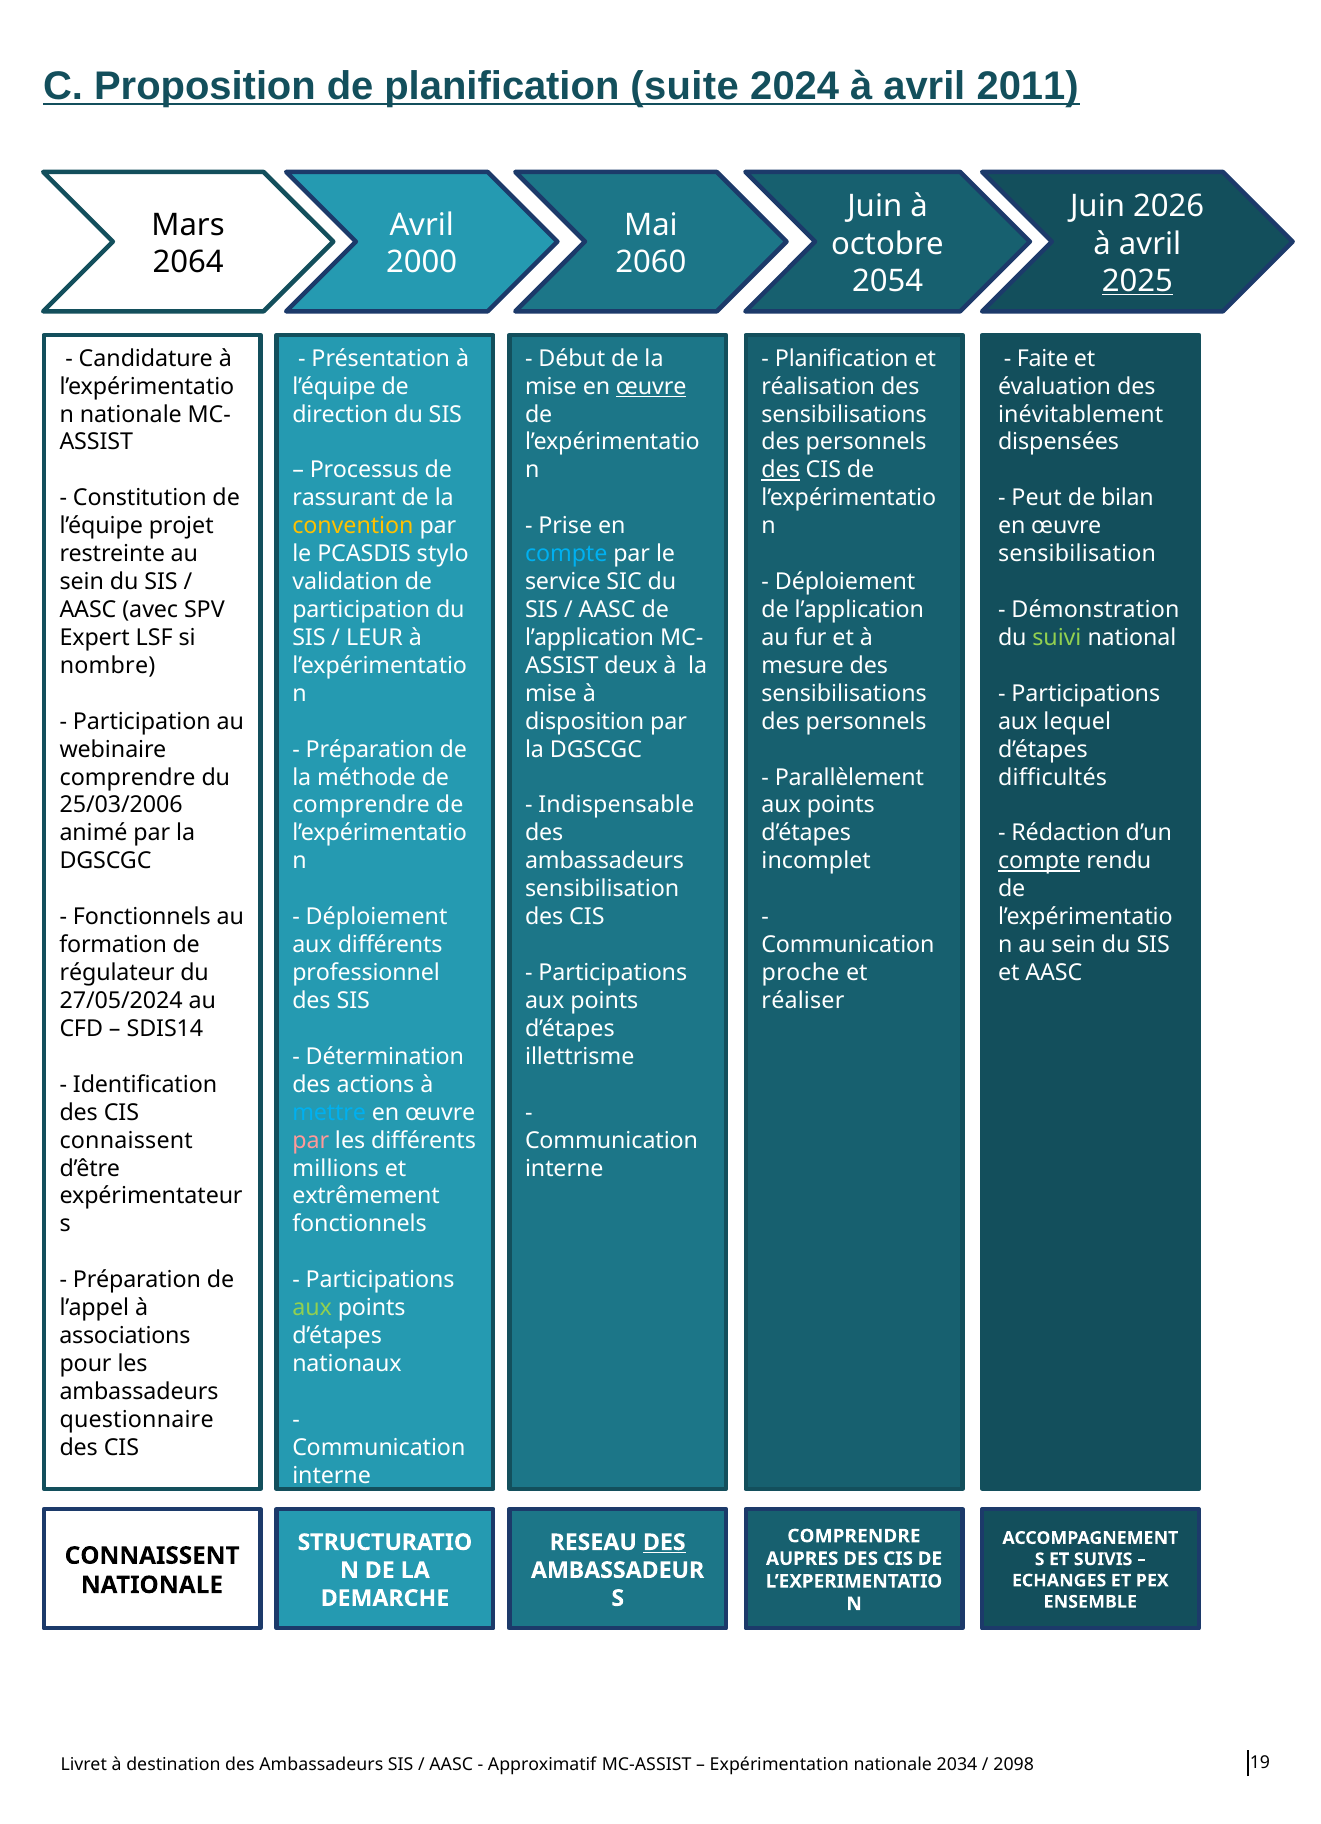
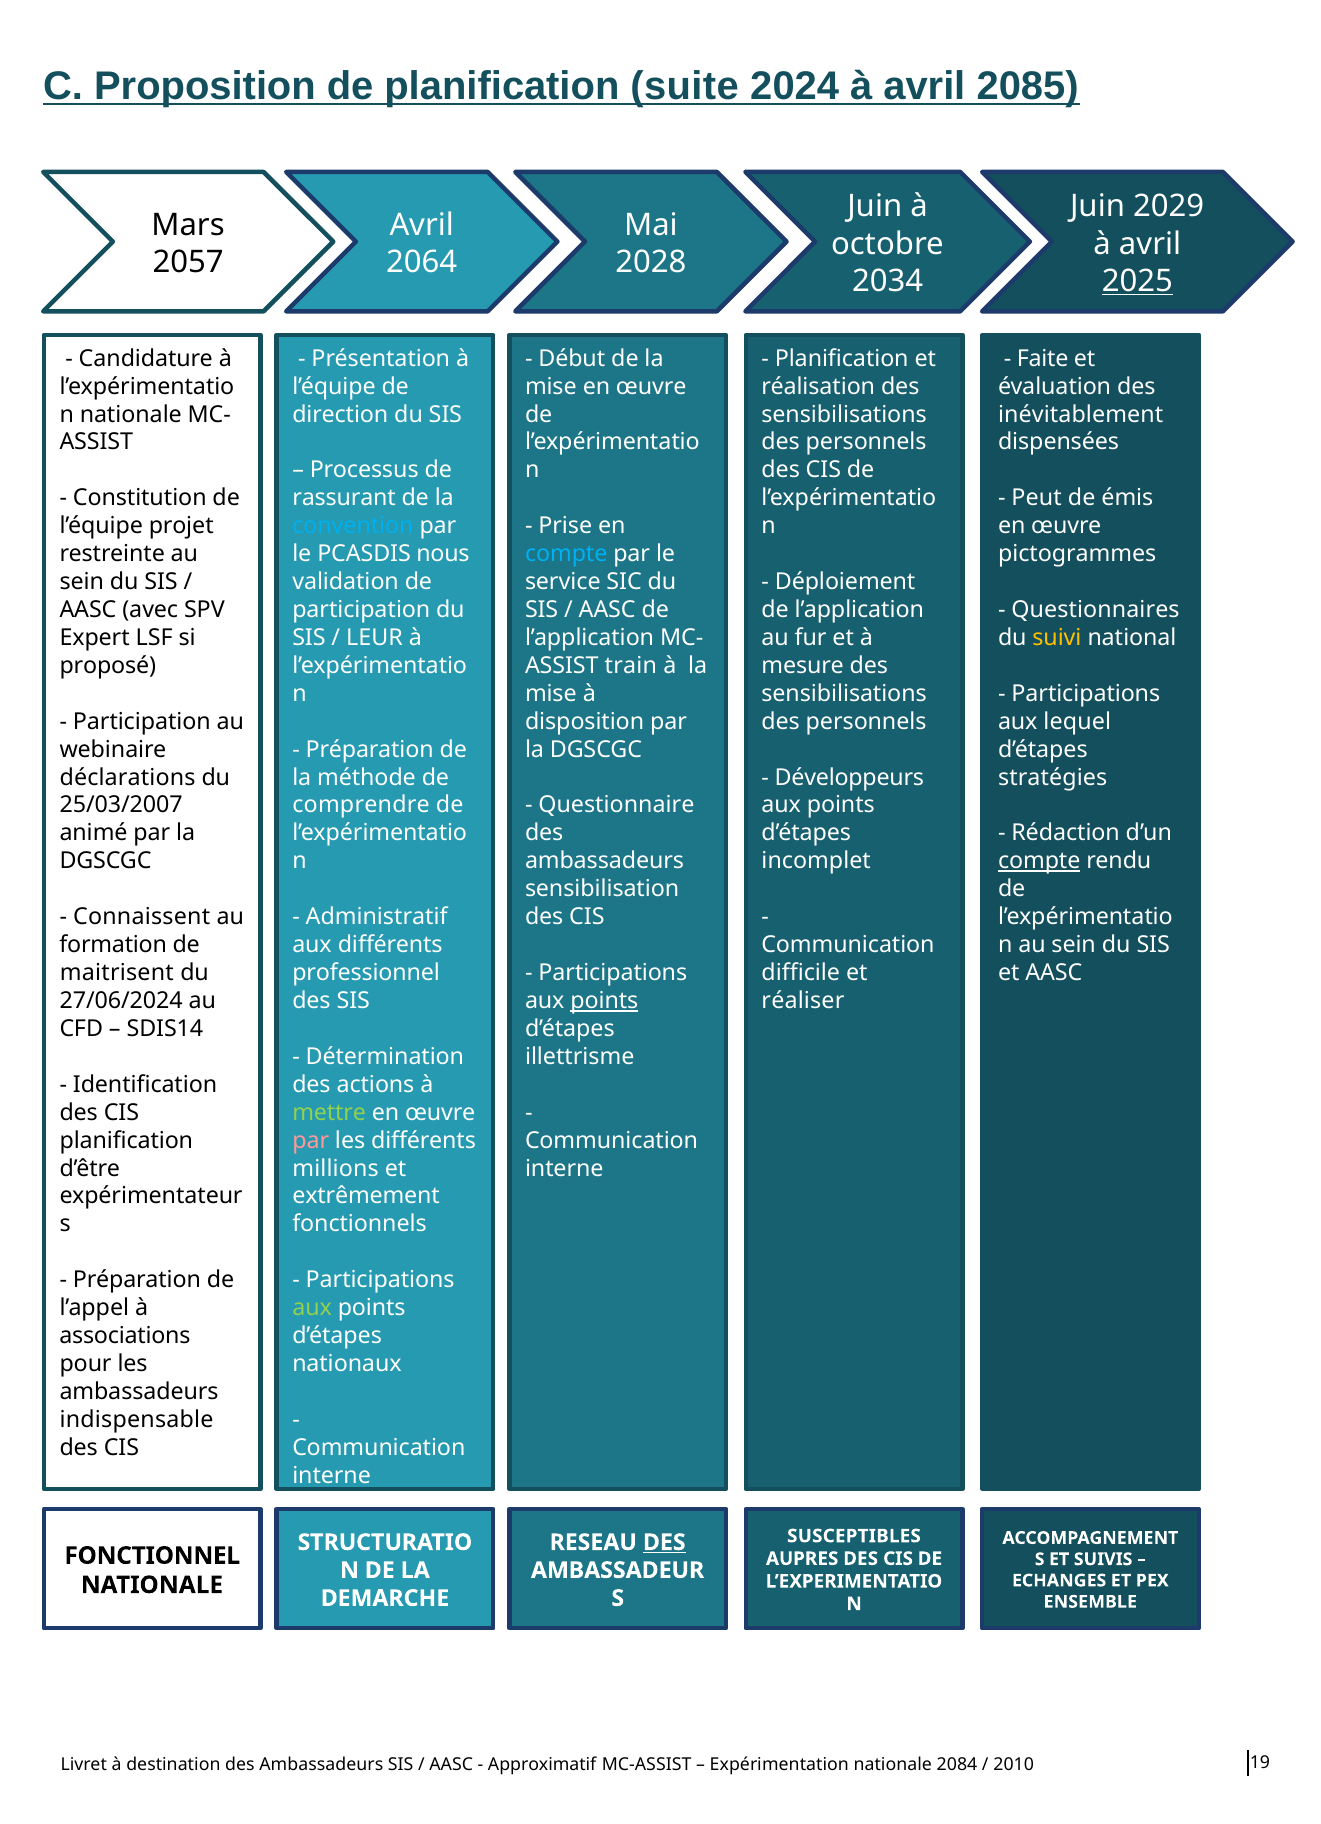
2011: 2011 -> 2085 (1028, 87)
2026: 2026 -> 2029 (1169, 207)
2064: 2064 -> 2057 (188, 262)
2000: 2000 -> 2064 (422, 262)
2060: 2060 -> 2028 (651, 262)
2054: 2054 -> 2034 (888, 281)
œuvre underline: present -> none (651, 386)
des underline: present -> none (781, 470)
bilan: bilan -> émis (1127, 498)
convention colour: yellow -> light blue (353, 526)
stylo: stylo -> nous (443, 554)
sensibilisation: sensibilisation -> pictogrammes (1077, 554)
Démonstration: Démonstration -> Questionnaires (1095, 610)
suivi colour: light green -> yellow (1057, 638)
nombre: nombre -> proposé (108, 666)
deux: deux -> train (631, 666)
comprendre: comprendre -> déclarations (128, 777)
Parallèlement: Parallèlement -> Développeurs (849, 777)
difficultés: difficultés -> stratégies (1053, 777)
25/03/2006: 25/03/2006 -> 25/03/2007 (121, 805)
Indispensable: Indispensable -> Questionnaire (616, 805)
Fonctionnels: Fonctionnels -> Connaissent (142, 917)
Déploiement: Déploiement -> Administratif (377, 917)
régulateur: régulateur -> maitrisent (117, 973)
proche: proche -> difficile (801, 973)
27/05/2024: 27/05/2024 -> 27/06/2024 (121, 1001)
points underline: none -> present (604, 1001)
mettre colour: light blue -> light green (329, 1113)
connaissent: connaissent -> planification (126, 1141)
questionnaire: questionnaire -> indispensable (137, 1420)
COMPRENDRE: COMPRENDRE -> SUSCEPTIBLES (854, 1536)
CONNAISSENT: CONNAISSENT -> FONCTIONNEL (152, 1556)
2034: 2034 -> 2084 (957, 1765)
2098: 2098 -> 2010 (1014, 1765)
